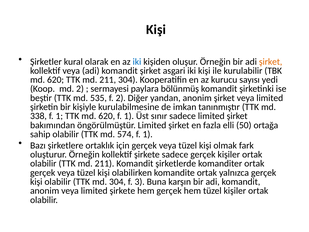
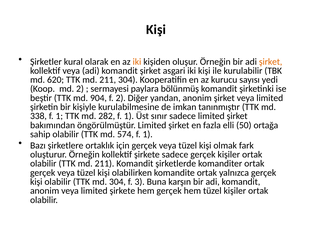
iki colour: blue -> orange (137, 62)
535: 535 -> 904 (98, 98)
TTK md 620: 620 -> 282 (107, 116)
